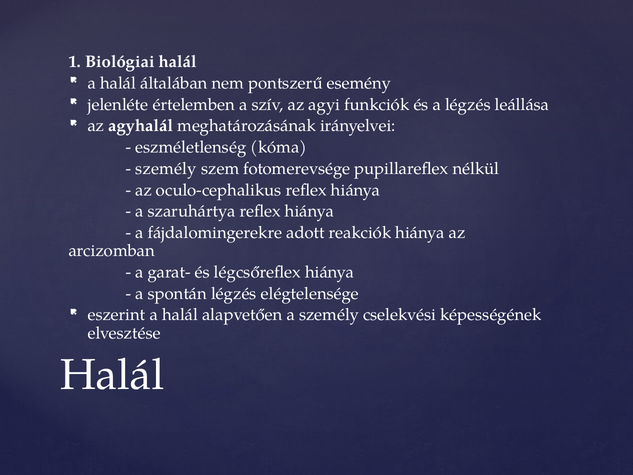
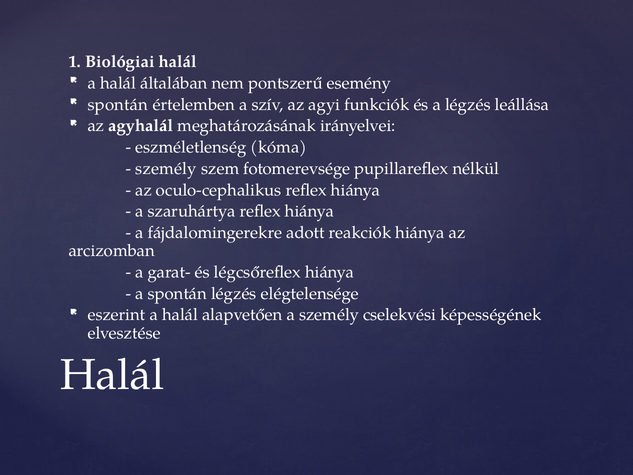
jelenléte: jelenléte -> spontán (118, 105)
